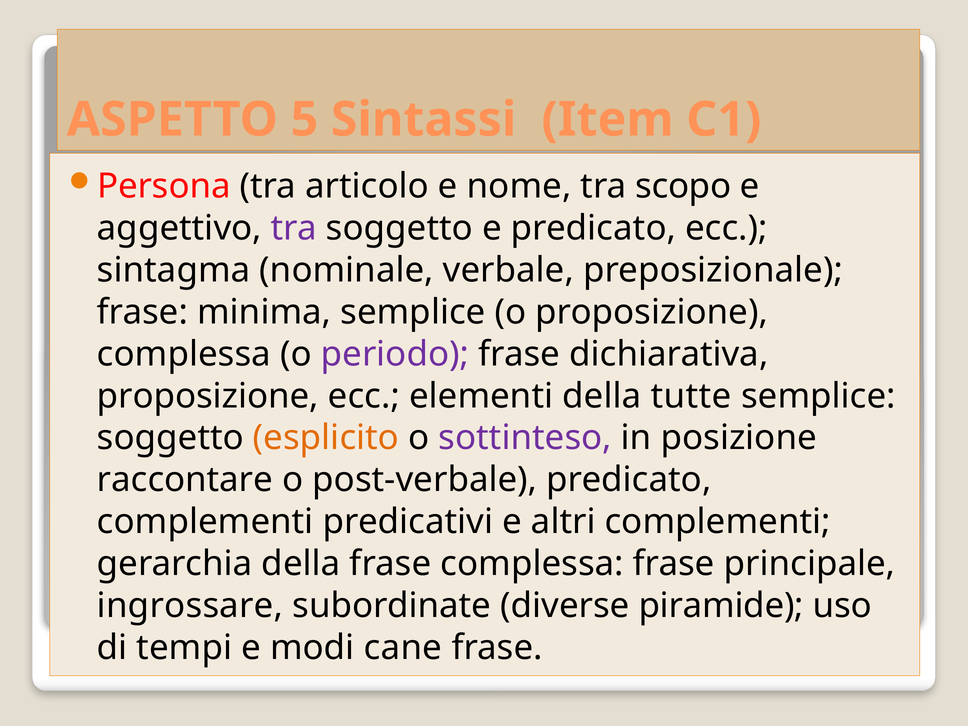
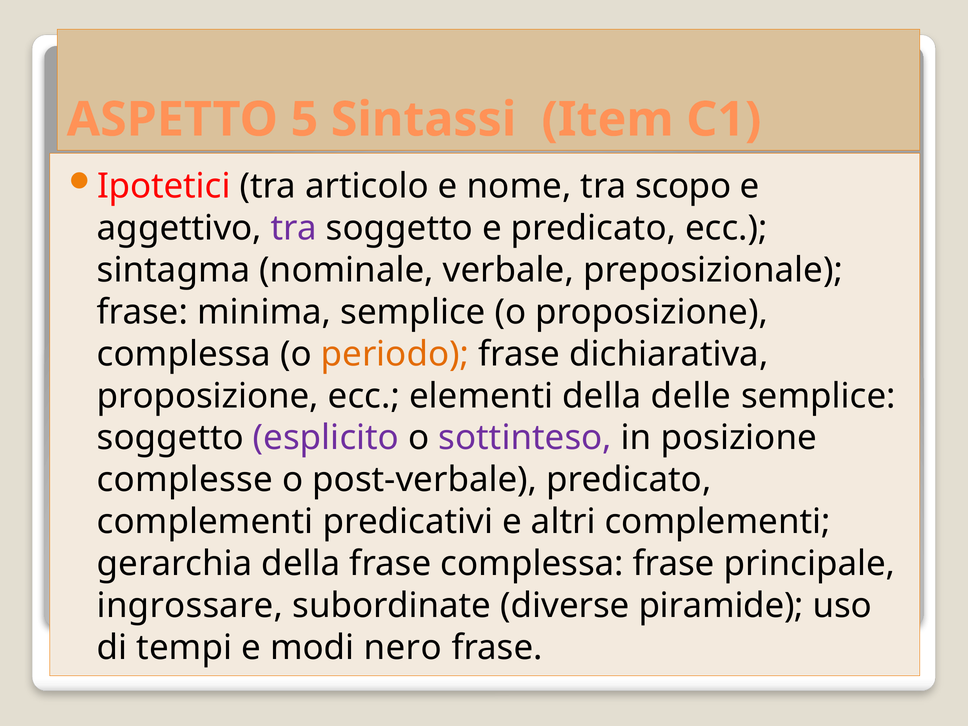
Persona: Persona -> Ipotetici (164, 186)
periodo colour: purple -> orange (395, 354)
tutte: tutte -> delle (691, 396)
esplicito colour: orange -> purple (326, 438)
raccontare: raccontare -> complesse (185, 480)
cane: cane -> nero (403, 648)
